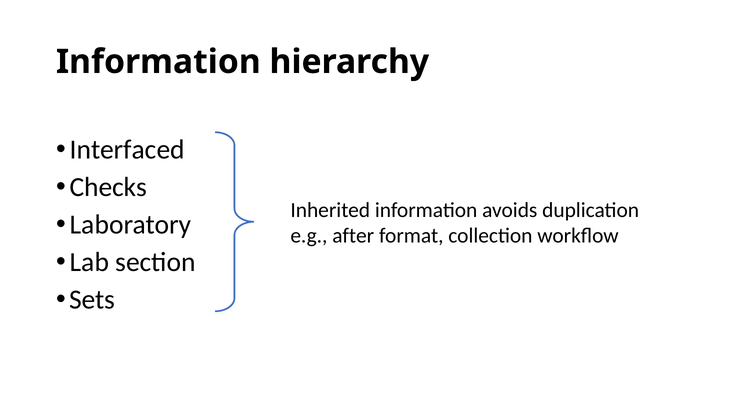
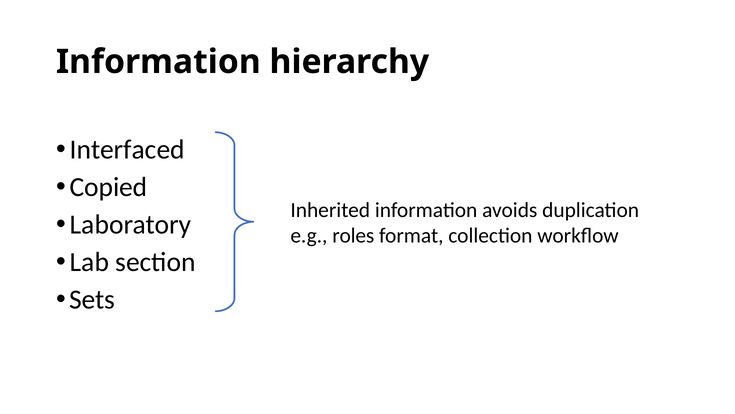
Checks: Checks -> Copied (109, 187)
after: after -> roles (353, 235)
